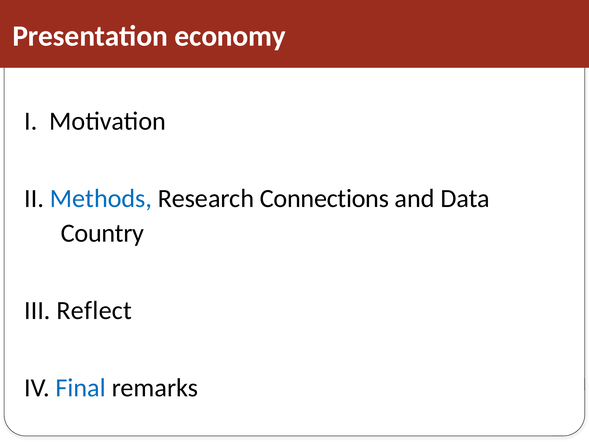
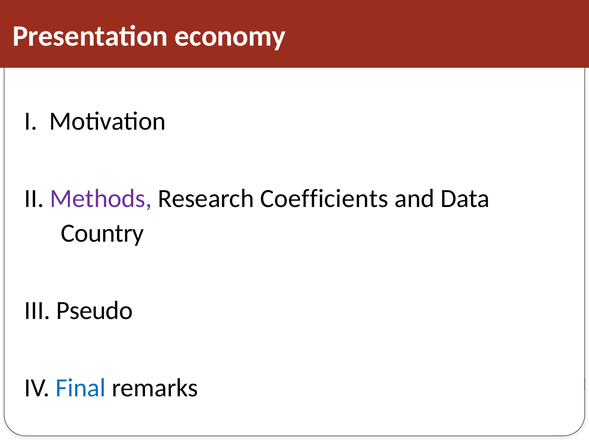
Methods colour: blue -> purple (101, 198)
Connections: Connections -> Coefficients (324, 198)
Reflect: Reflect -> Pseudo (95, 310)
